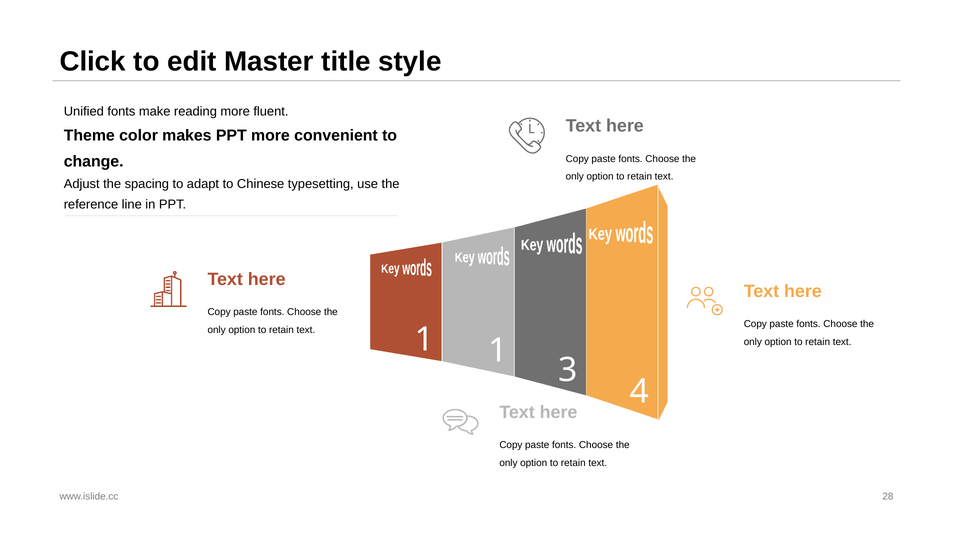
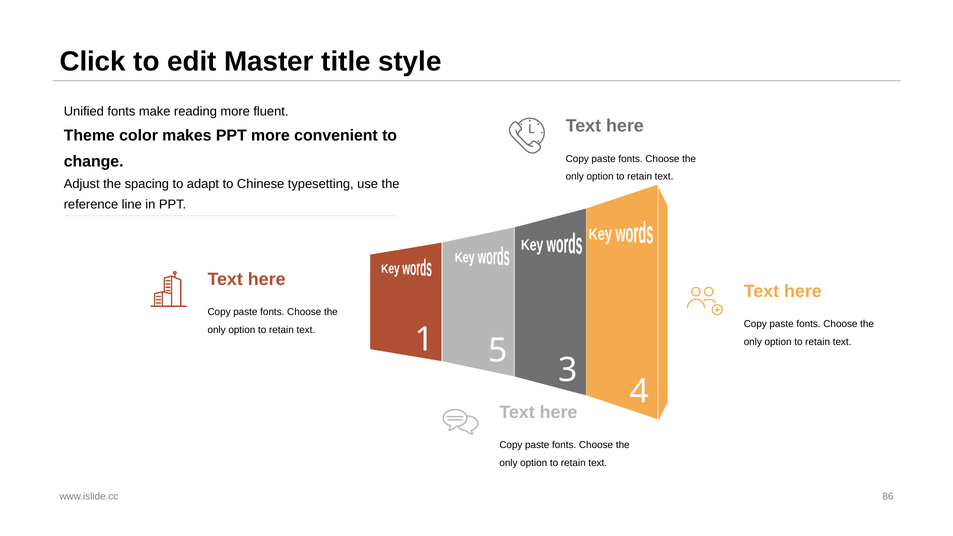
1 1: 1 -> 5 (498, 351)
28: 28 -> 86 (888, 497)
